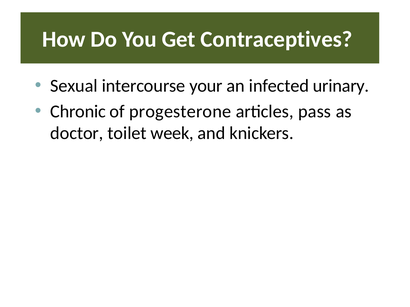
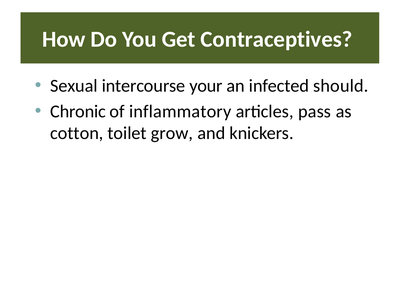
urinary: urinary -> should (341, 86)
progesterone: progesterone -> inflammatory (180, 112)
doctor: doctor -> cotton (77, 133)
week: week -> grow (172, 133)
